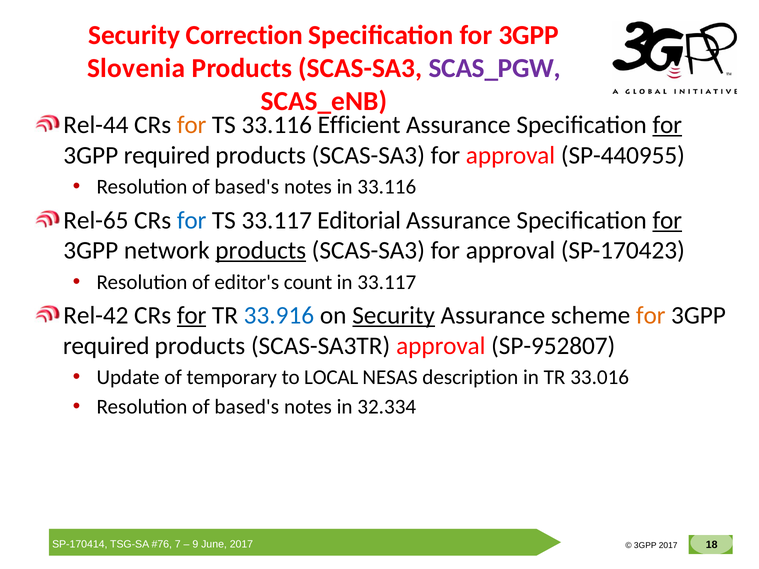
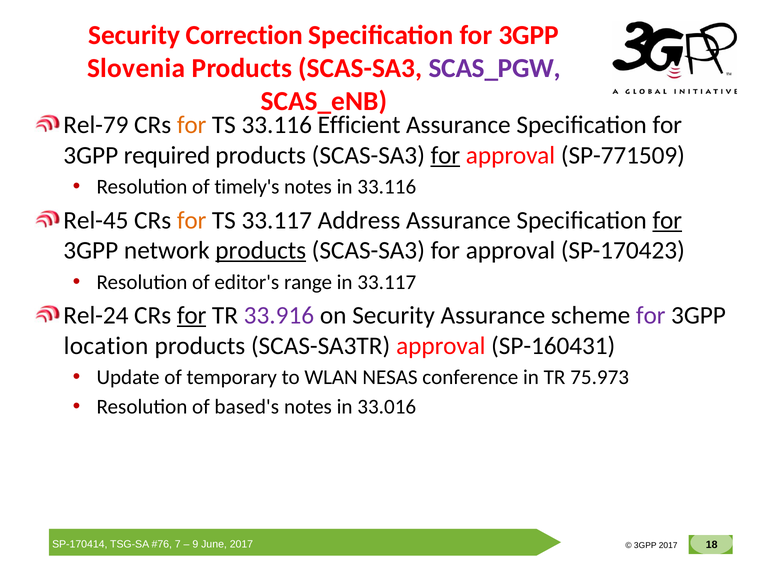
Rel-44: Rel-44 -> Rel-79 (96, 125)
for underline: present -> none (667, 125)
for underline: none -> present (445, 155)
SP-440955: SP-440955 -> SP-771509 (623, 155)
based's: based's -> timely's (247, 187)
Rel-65: Rel-65 -> Rel-45 (96, 220)
for colour: blue -> orange (192, 220)
Editorial: Editorial -> Address (359, 220)
count: count -> range (308, 282)
Rel-42: Rel-42 -> Rel-24 (96, 316)
33.916 colour: blue -> purple (279, 316)
Security underline: present -> none (394, 316)
for colour: orange -> purple (651, 316)
required: required -> location (106, 346)
SP-952807: SP-952807 -> SP-160431 (553, 346)
LOCAL: LOCAL -> WLAN (331, 378)
description: description -> conference (470, 378)
33.016: 33.016 -> 75.973 (600, 378)
32.334: 32.334 -> 33.016 (387, 407)
